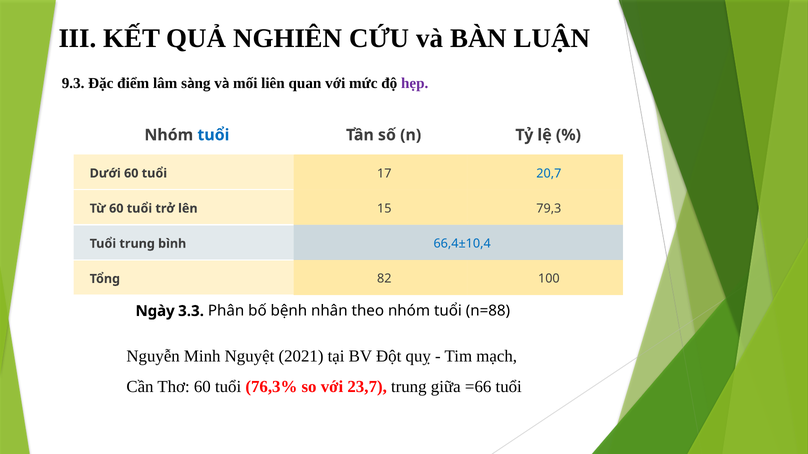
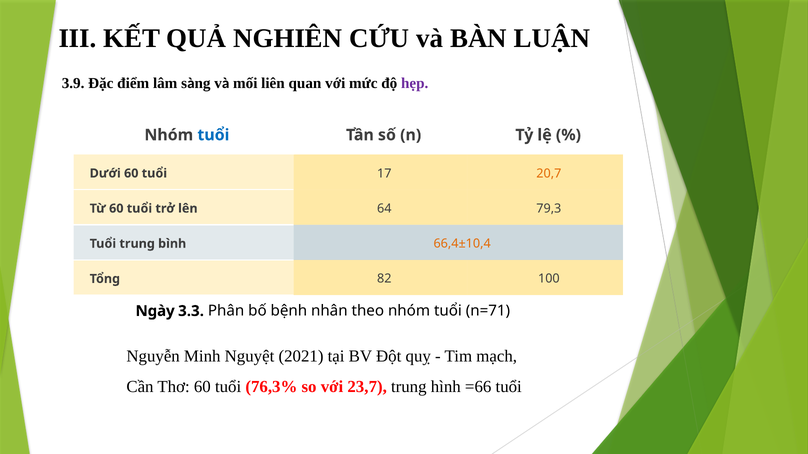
9.3: 9.3 -> 3.9 (73, 83)
20,7 colour: blue -> orange (549, 174)
15: 15 -> 64 (384, 209)
66,4±10,4 colour: blue -> orange (462, 244)
n=88: n=88 -> n=71 (488, 311)
giữa: giữa -> hình (446, 387)
